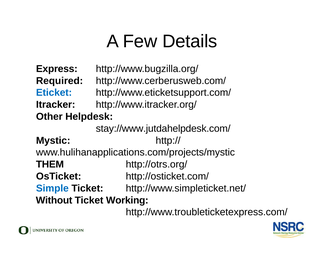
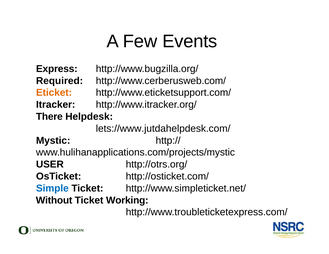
Details: Details -> Events (190, 41)
Eticket colour: blue -> orange (54, 93)
Other: Other -> There (49, 117)
stay://www.jutdahelpdesk.com/: stay://www.jutdahelpdesk.com/ -> lets://www.jutdahelpdesk.com/ (163, 129)
THEM: THEM -> USER (50, 165)
